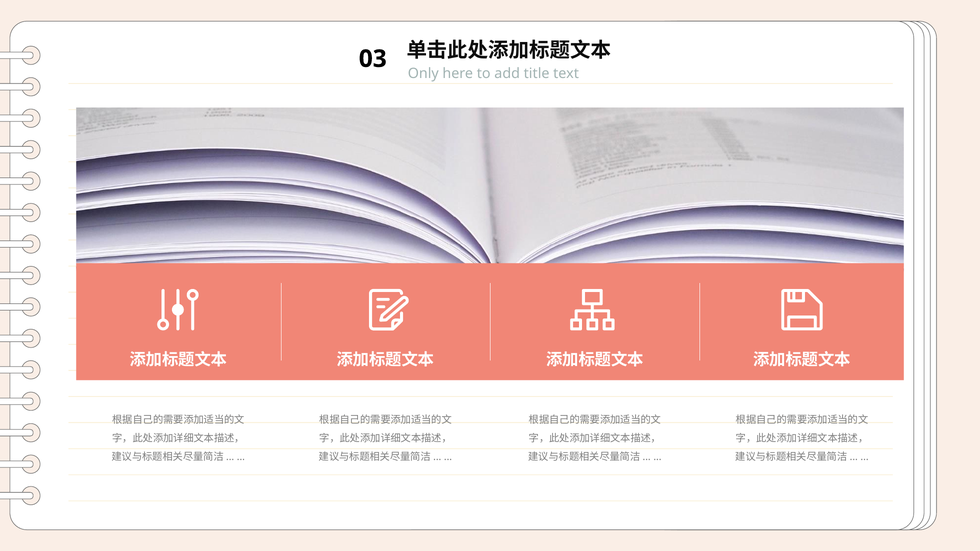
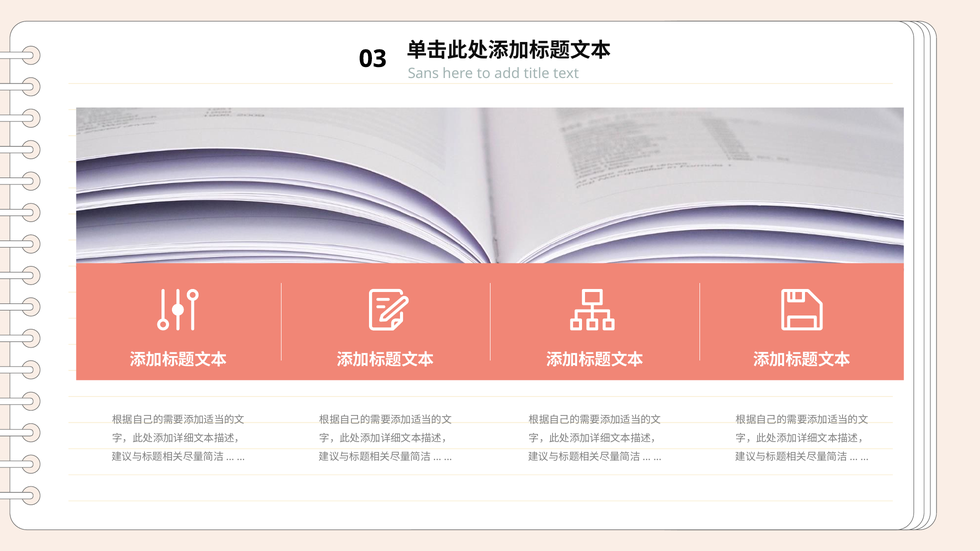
Only: Only -> Sans (423, 73)
